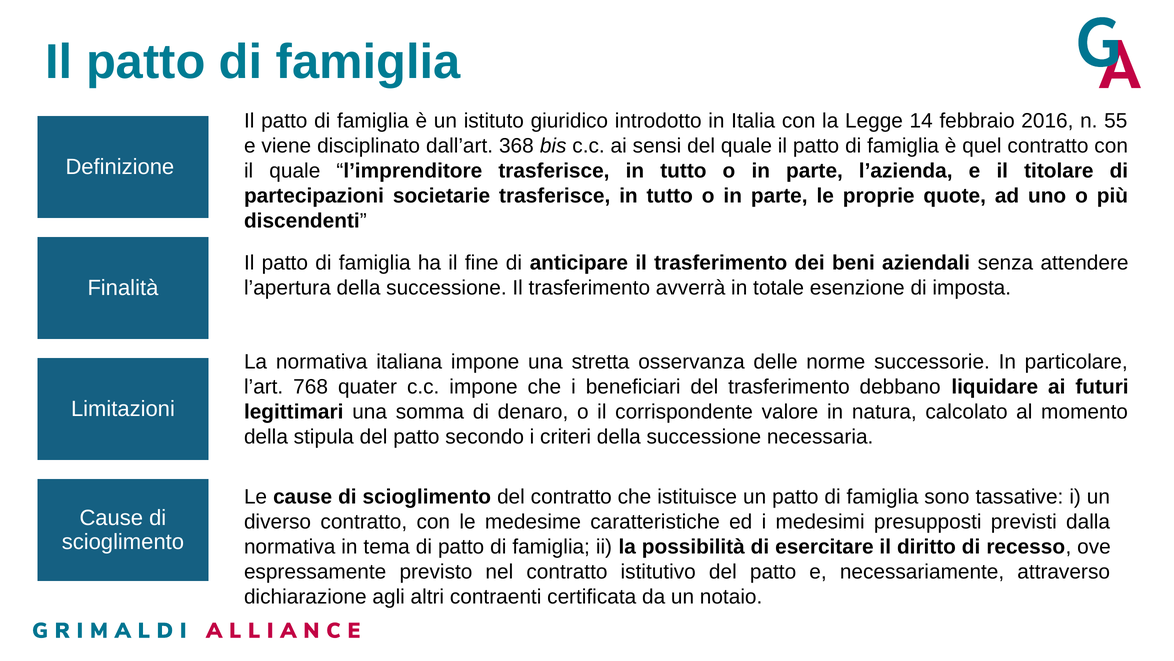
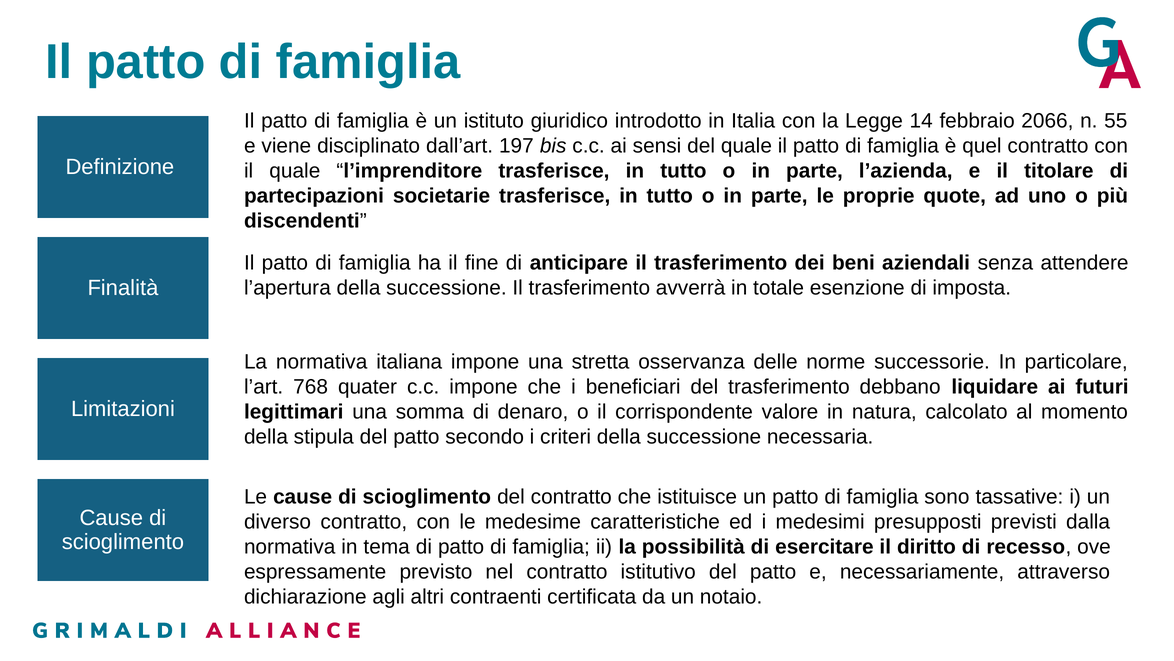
2016: 2016 -> 2066 (1047, 121)
368: 368 -> 197 (516, 146)
